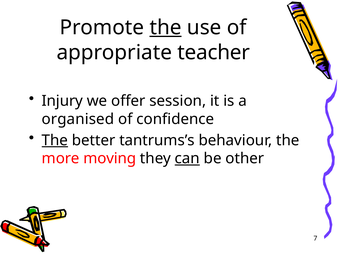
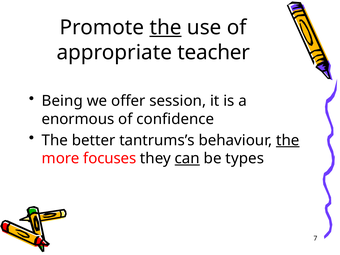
Injury: Injury -> Being (62, 101)
organised: organised -> enormous (78, 119)
The underline: present -> none (55, 140)
the underline: none -> present (288, 140)
moving: moving -> focuses (110, 158)
other: other -> types (245, 158)
